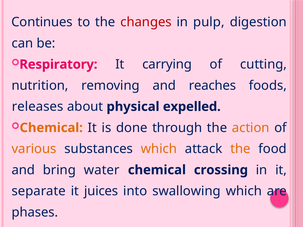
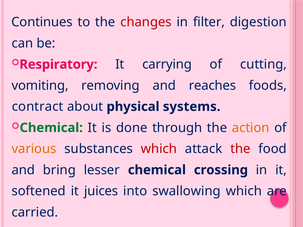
pulp: pulp -> filter (209, 22)
nutrition: nutrition -> vomiting (40, 86)
releases: releases -> contract (38, 107)
expelled: expelled -> systems (192, 107)
Chemical colour: orange -> green (51, 128)
which colour: orange -> red (159, 149)
the colour: orange -> red (240, 149)
water: water -> lesser (102, 170)
separate: separate -> softened (39, 191)
phases: phases -> carried (35, 212)
